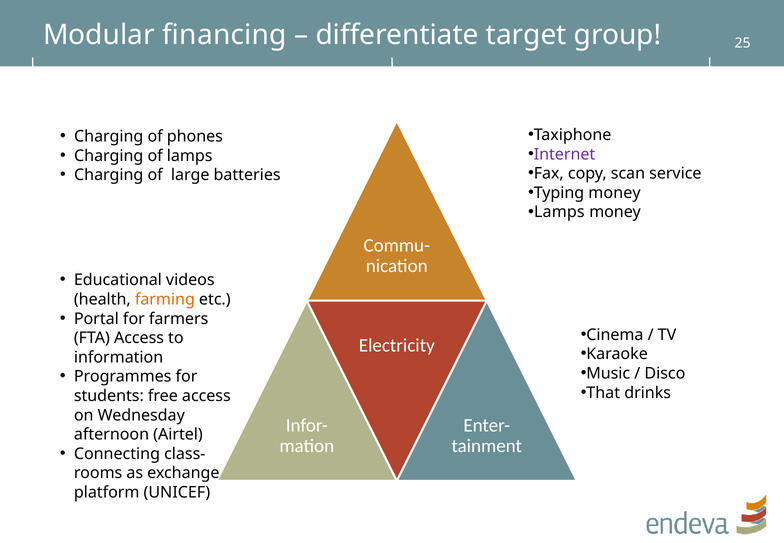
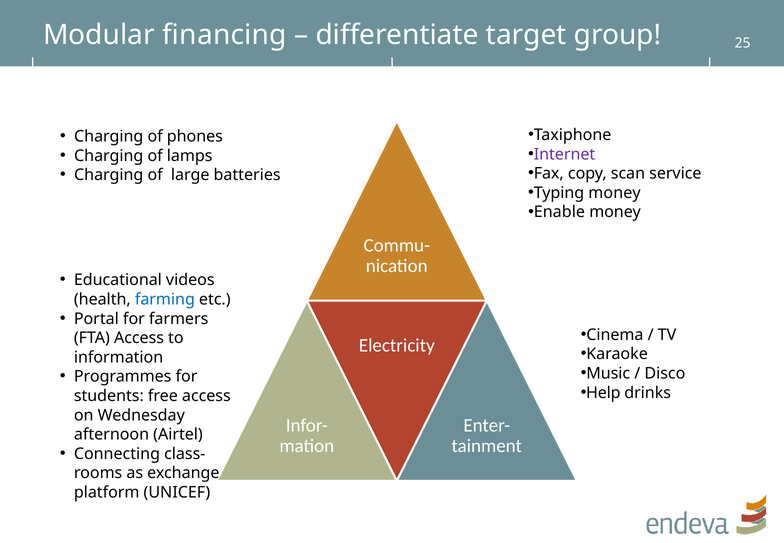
Lamps: Lamps -> Enable (559, 212)
farming colour: orange -> blue (165, 299)
That: That -> Help (603, 393)
